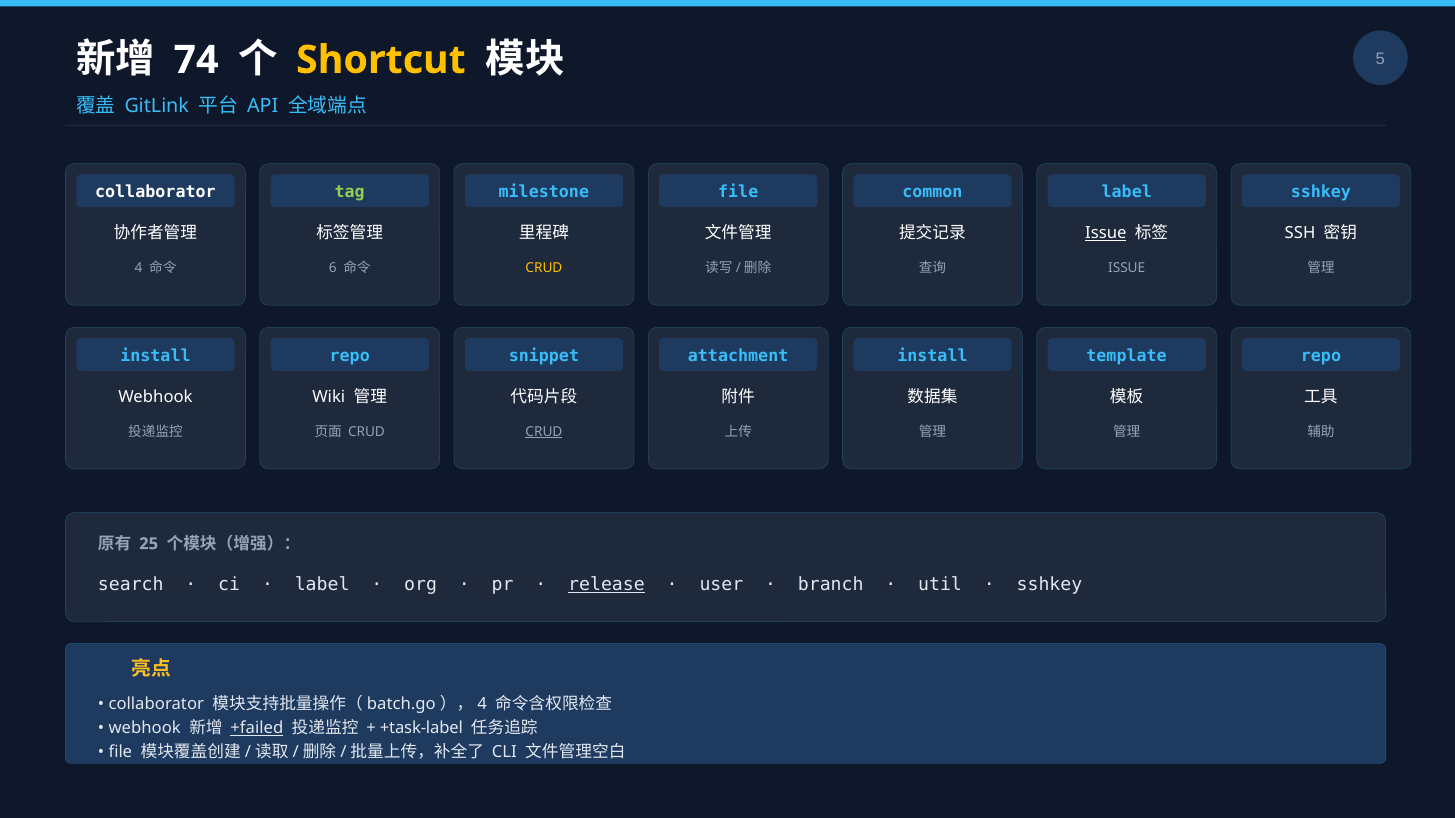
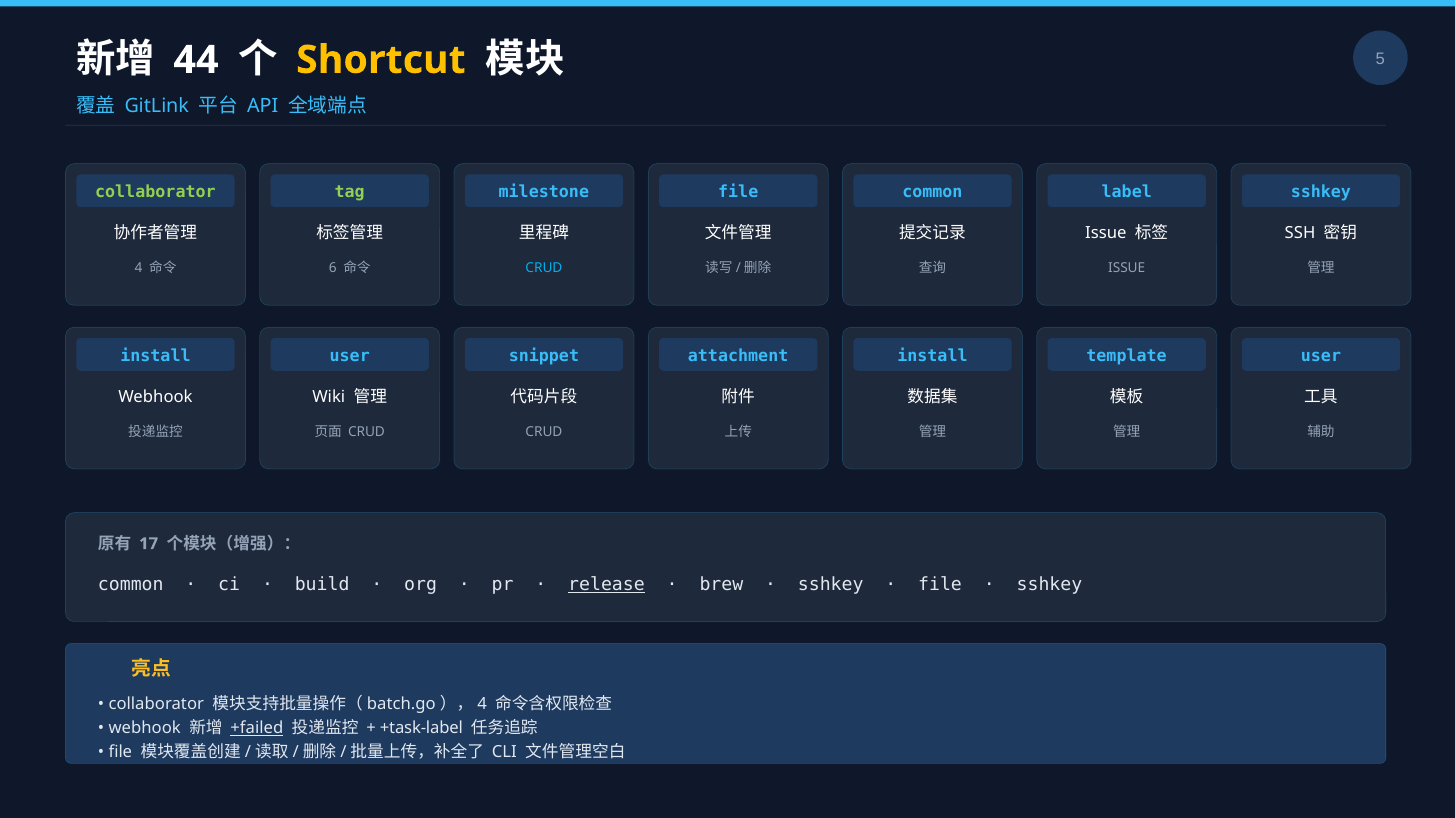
74: 74 -> 44 (196, 60)
collaborator colour: white -> light green (155, 192)
Issue underline: present -> none (1106, 233)
CRUD colour: yellow -> light blue (544, 268)
repo: repo -> user (350, 356)
repo: repo -> user (1321, 356)
CRUD underline: present -> none (544, 432)
25: 25 -> 17 (149, 544)
search: search -> common (131, 585)
label: label -> build (322, 585)
user: user -> brew (721, 585)
branch: branch -> sshkey (831, 585)
util: util -> file (940, 585)
